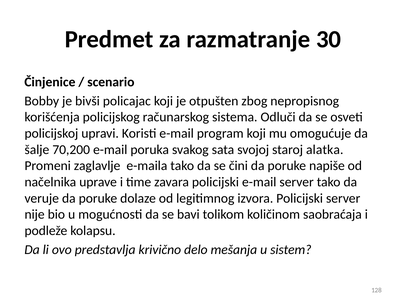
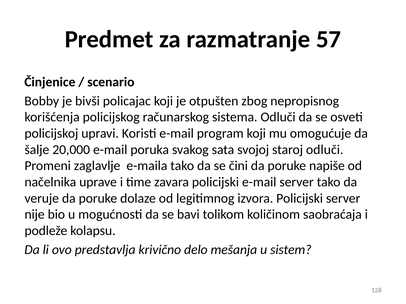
30: 30 -> 57 (329, 39)
70,200: 70,200 -> 20,000 (71, 150)
staroj alatka: alatka -> odluči (325, 150)
